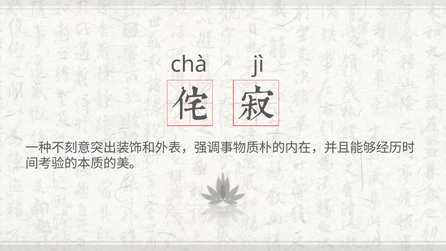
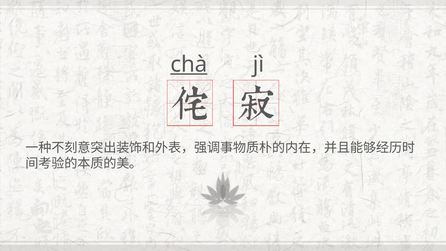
chà underline: none -> present (189, 65)
